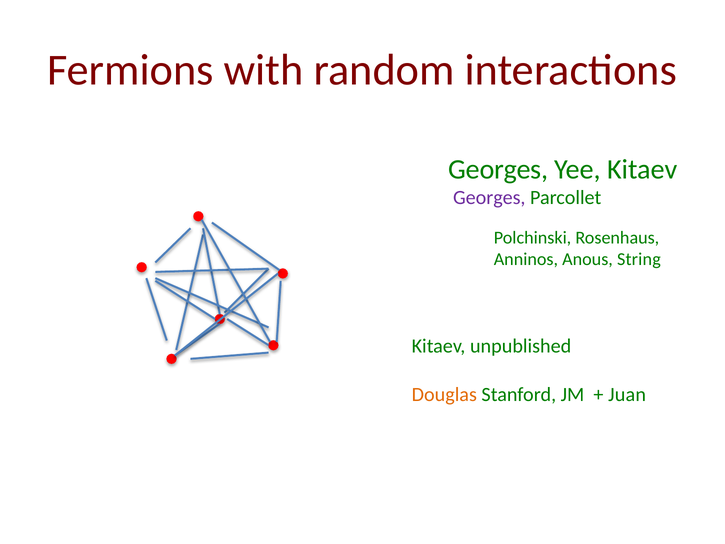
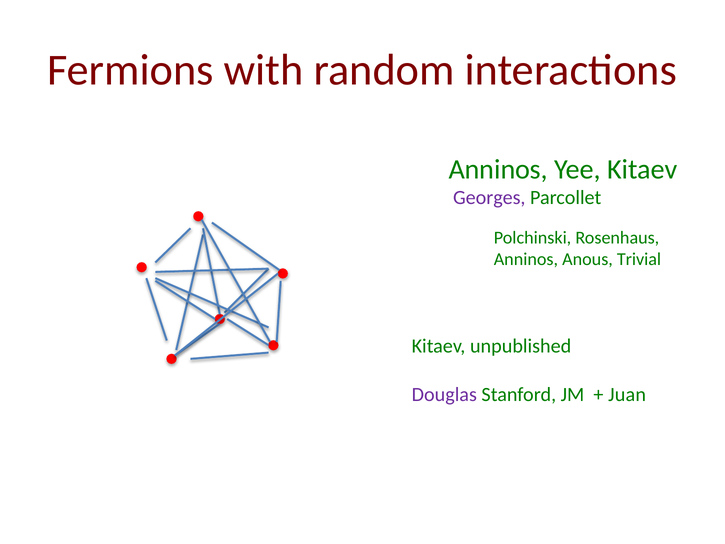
Georges: Georges -> Anninos (498, 169)
String: String -> Trivial (639, 259)
Douglas colour: orange -> purple (444, 394)
